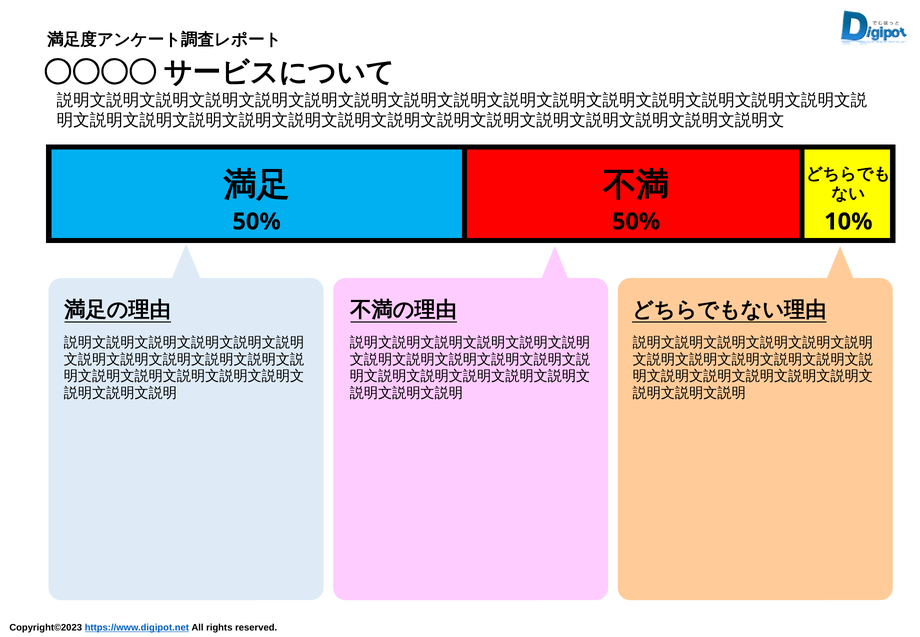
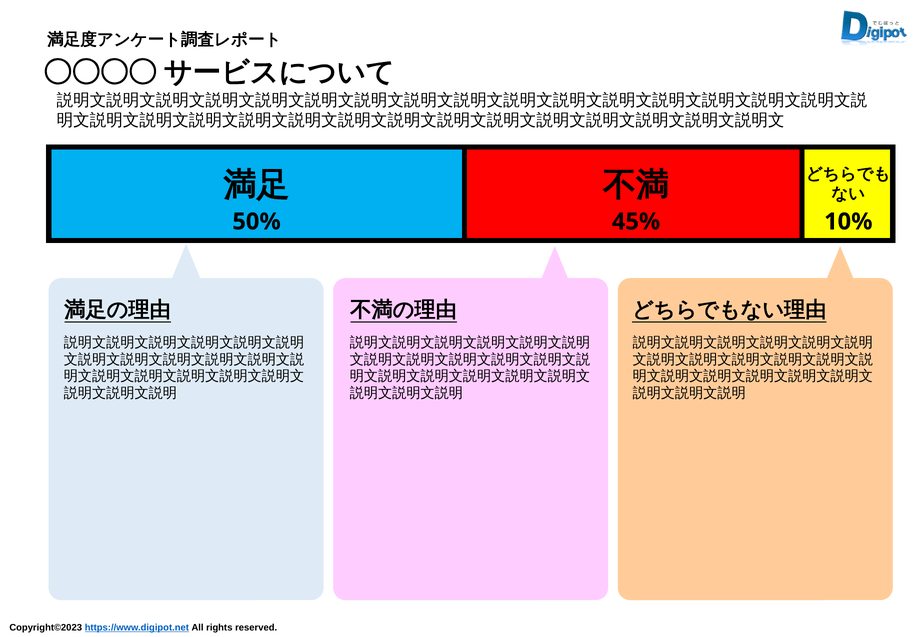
50% 50%: 50% -> 45% (636, 222)
